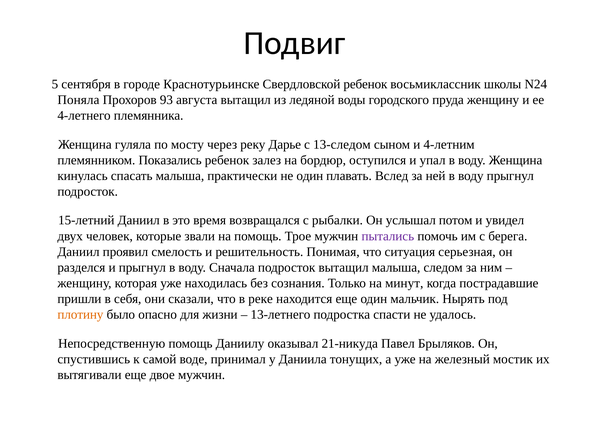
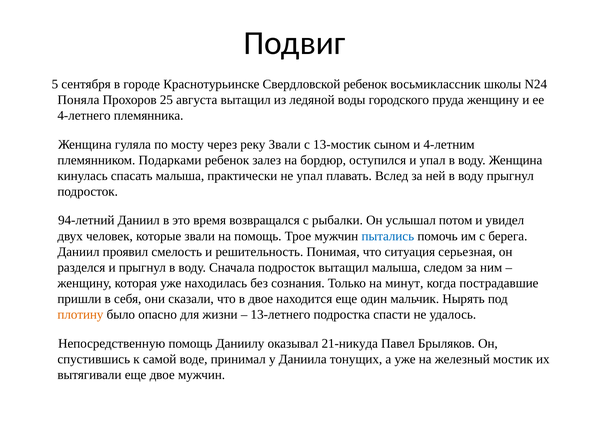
93: 93 -> 25 (166, 100)
реку Дарье: Дарье -> Звали (285, 144)
13-следом: 13-следом -> 13-мостик (342, 144)
Показались: Показались -> Подарками (170, 160)
не один: один -> упал (310, 176)
15-летний: 15-летний -> 94-летний (86, 220)
пытались colour: purple -> blue (388, 236)
в реке: реке -> двое (261, 299)
